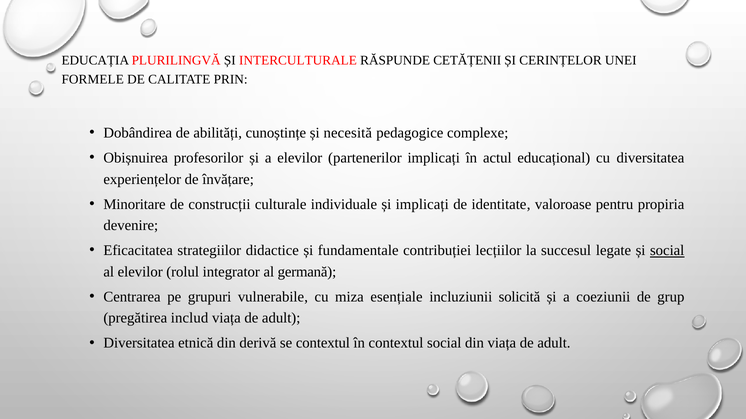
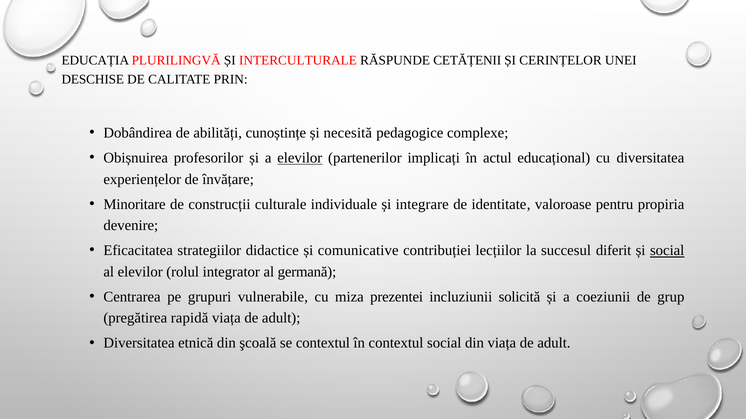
FORMELE: FORMELE -> DESCHISE (93, 80)
elevilor underline: none -> present (300, 158)
și implicați: implicați -> integrare (422, 205)
fundamentale: fundamentale -> comunicative (358, 251)
legate: legate -> diferit (614, 251)
esențiale: esențiale -> prezentei (397, 297)
includ: includ -> rapidă (190, 318)
derivă: derivă -> şcoală (258, 344)
